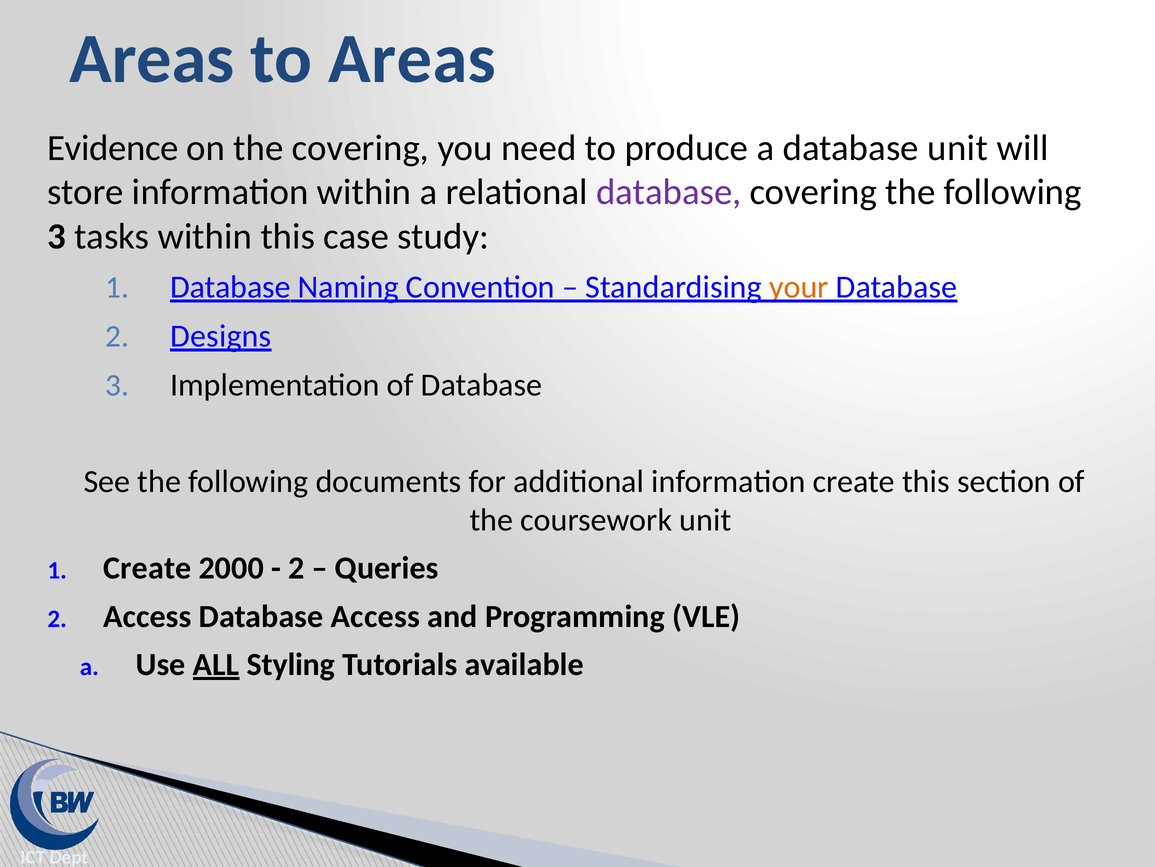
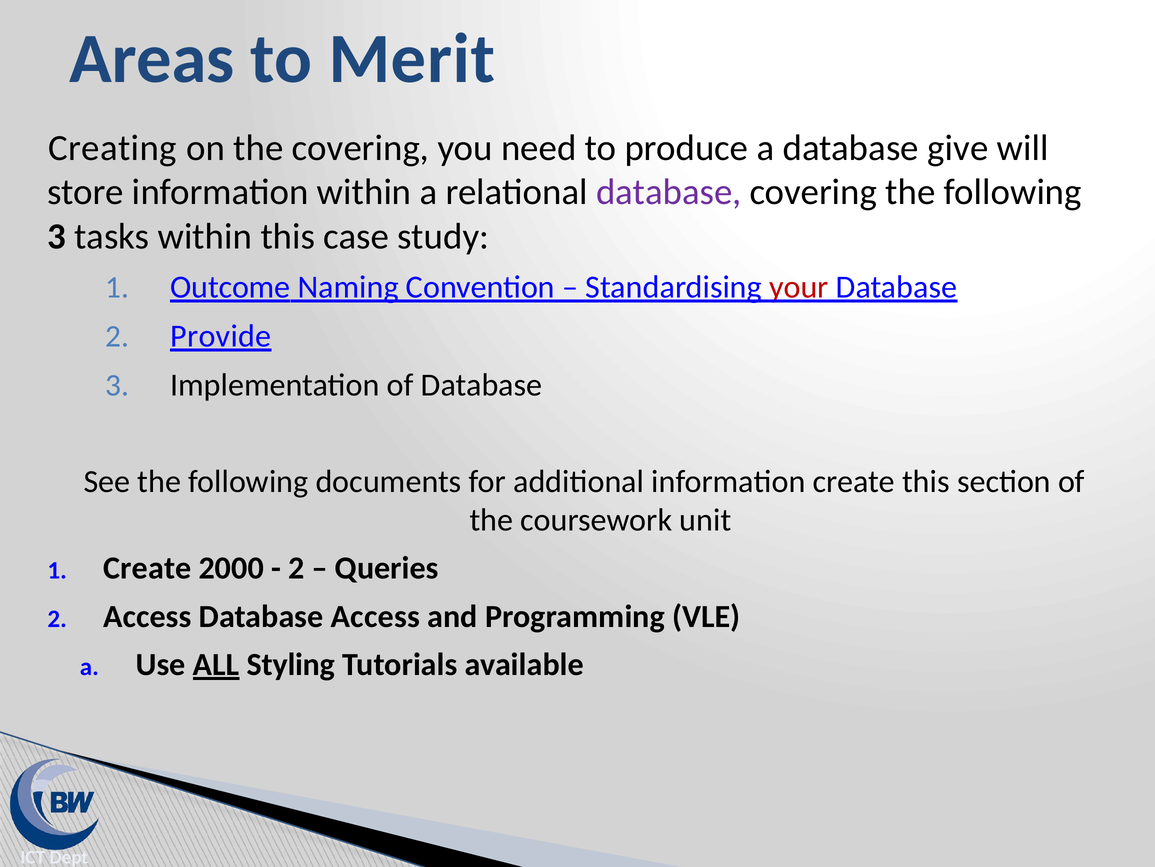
to Areas: Areas -> Merit (412, 59)
Evidence: Evidence -> Creating (112, 148)
database unit: unit -> give (958, 148)
Database: Database -> Outcome (230, 287)
your colour: orange -> red (799, 287)
Designs: Designs -> Provide (221, 336)
